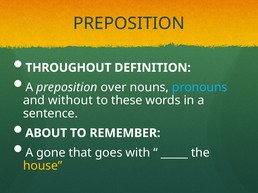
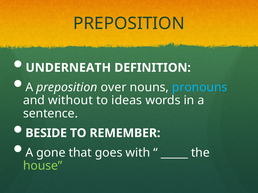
THROUGHOUT: THROUGHOUT -> UNDERNEATH (68, 68)
these: these -> ideas (127, 101)
ABOUT: ABOUT -> BESIDE (46, 133)
house colour: yellow -> light green (43, 166)
